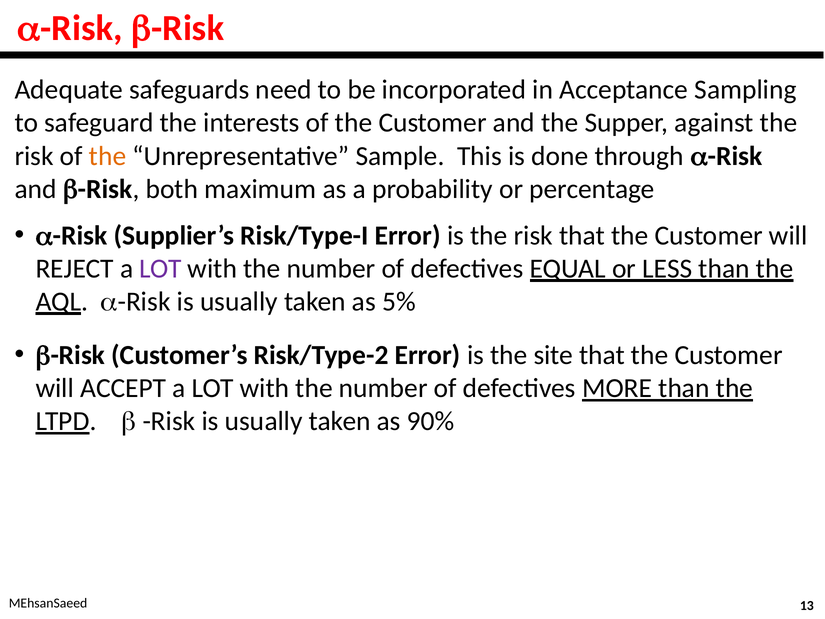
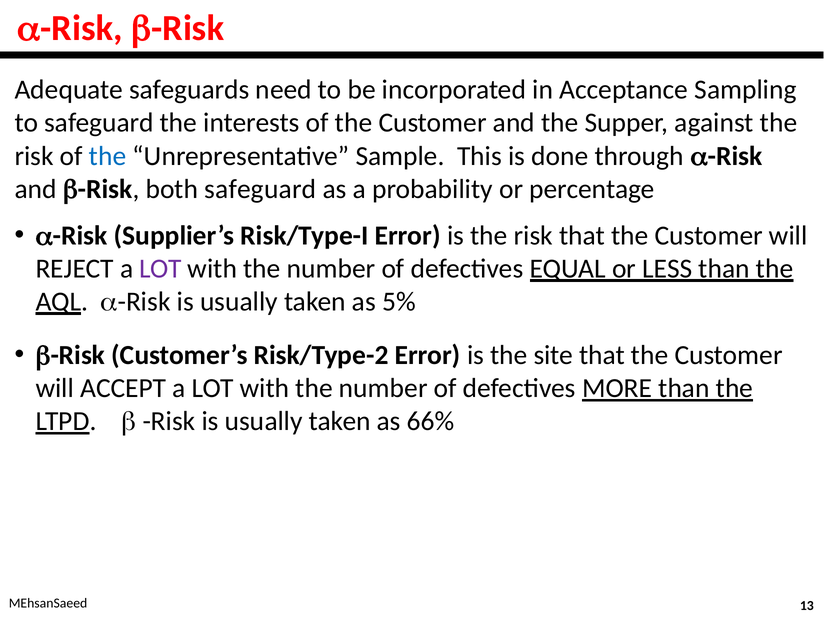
the colour: orange -> blue (108, 156)
both maximum: maximum -> safeguard (260, 189)
90%: 90% -> 66% (431, 421)
